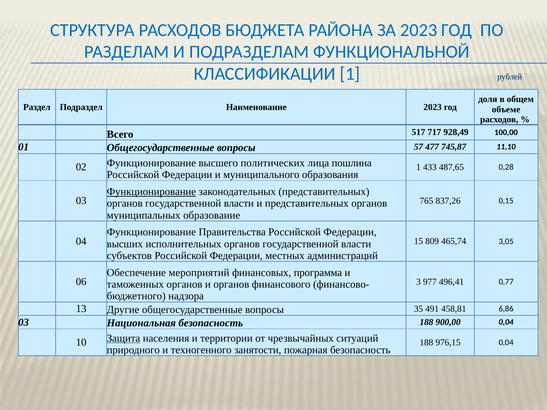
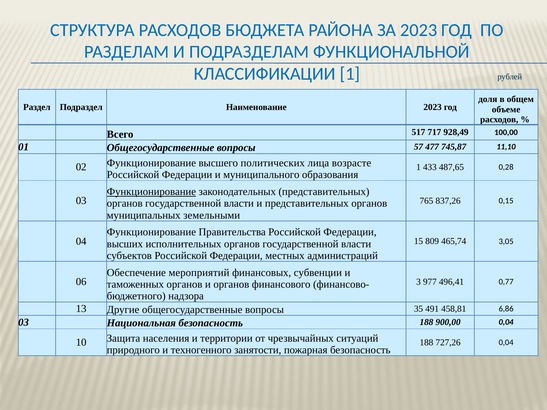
пошлина: пошлина -> возрасте (352, 163)
образование: образование -> земельными (212, 215)
программа: программа -> субвенции (318, 273)
Защита underline: present -> none (124, 338)
976,15: 976,15 -> 727,26 (448, 343)
